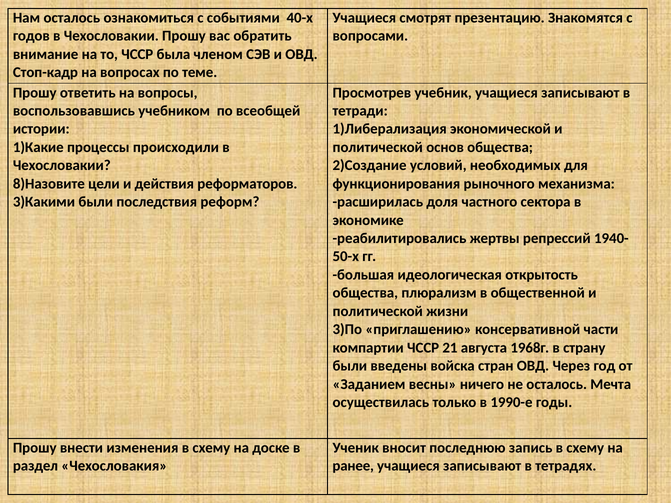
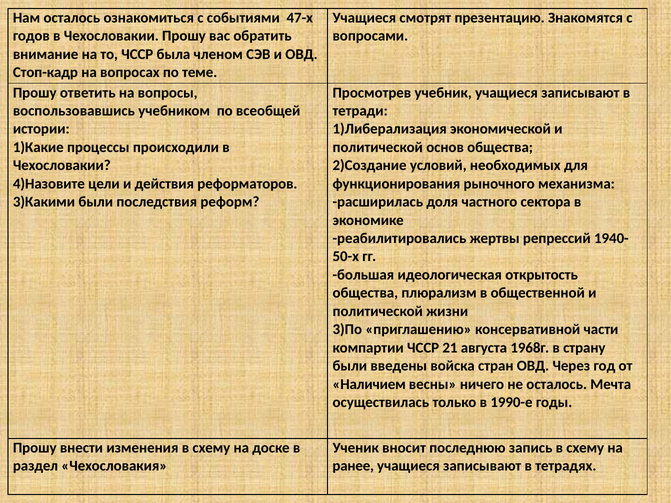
40-х: 40-х -> 47-х (300, 18)
8)Назовите: 8)Назовите -> 4)Назовите (49, 184)
Заданием: Заданием -> Наличием (369, 384)
